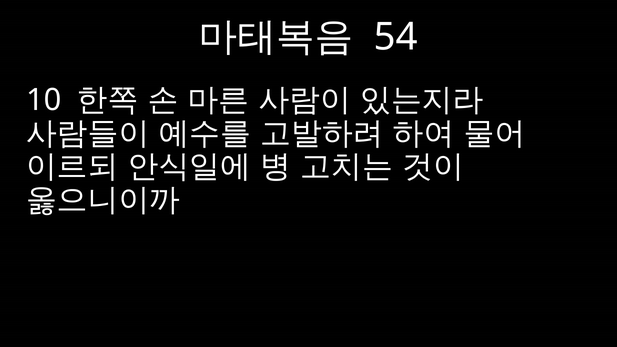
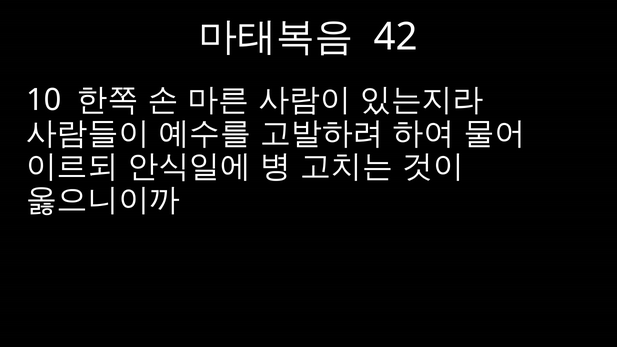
54: 54 -> 42 (396, 37)
